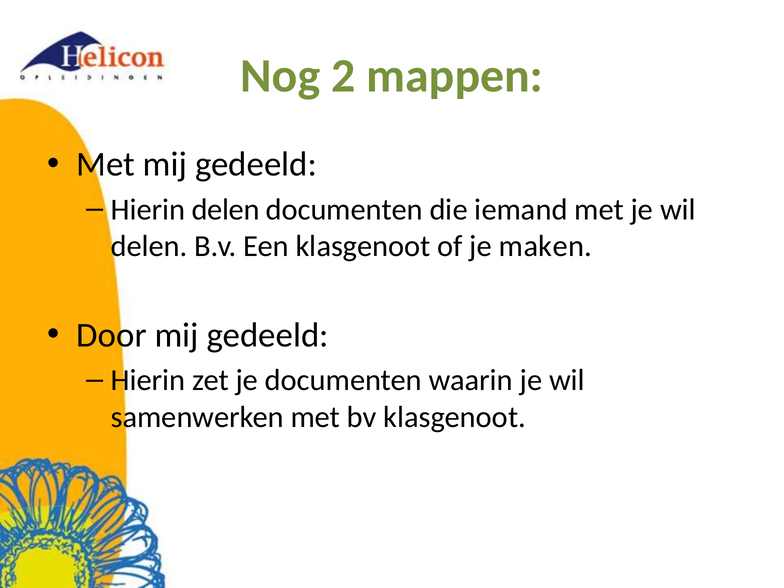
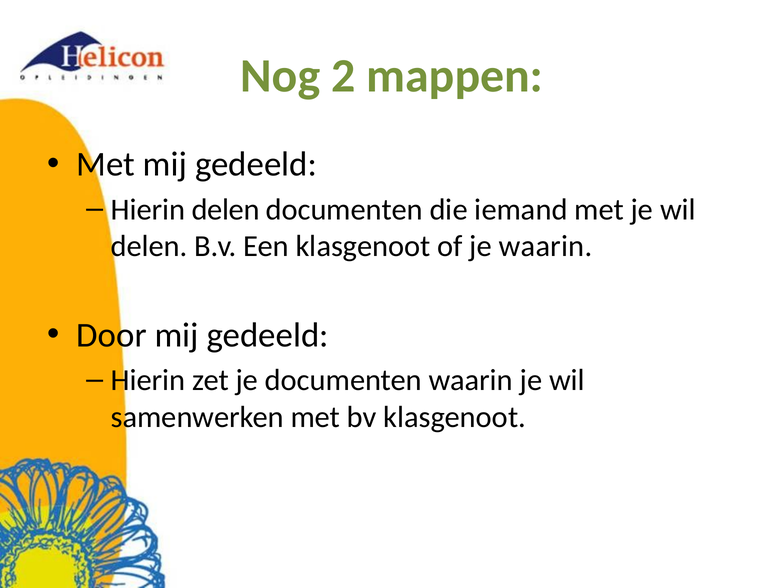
je maken: maken -> waarin (546, 246)
